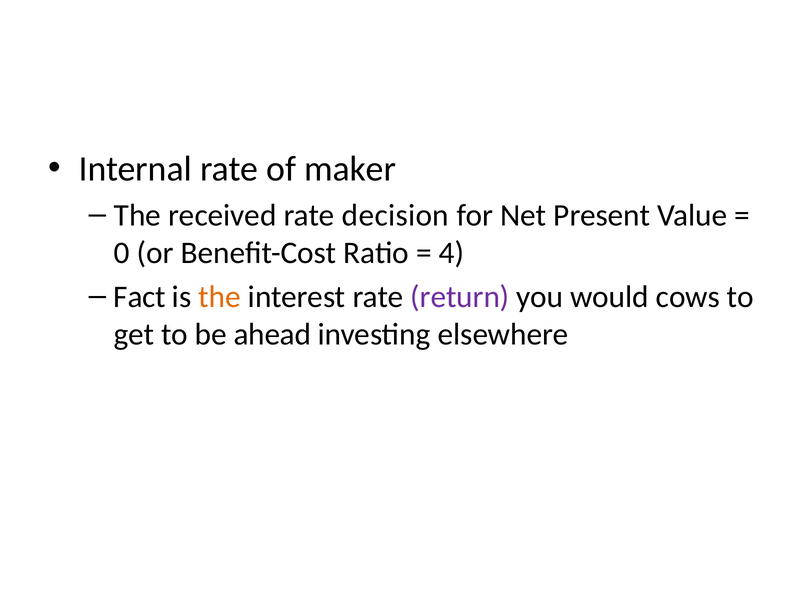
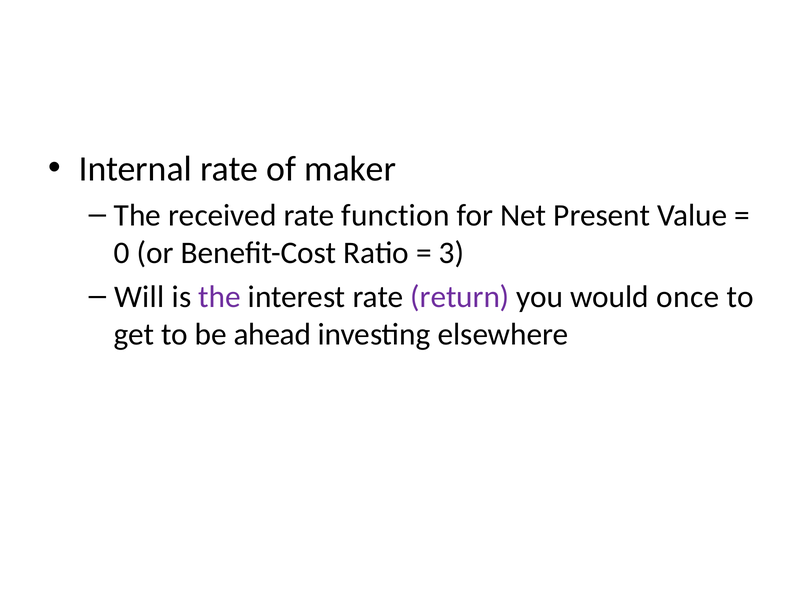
decision: decision -> function (395, 215)
4: 4 -> 3 (451, 253)
Fact: Fact -> Will (139, 297)
the colour: orange -> purple (220, 297)
cows: cows -> once (688, 297)
